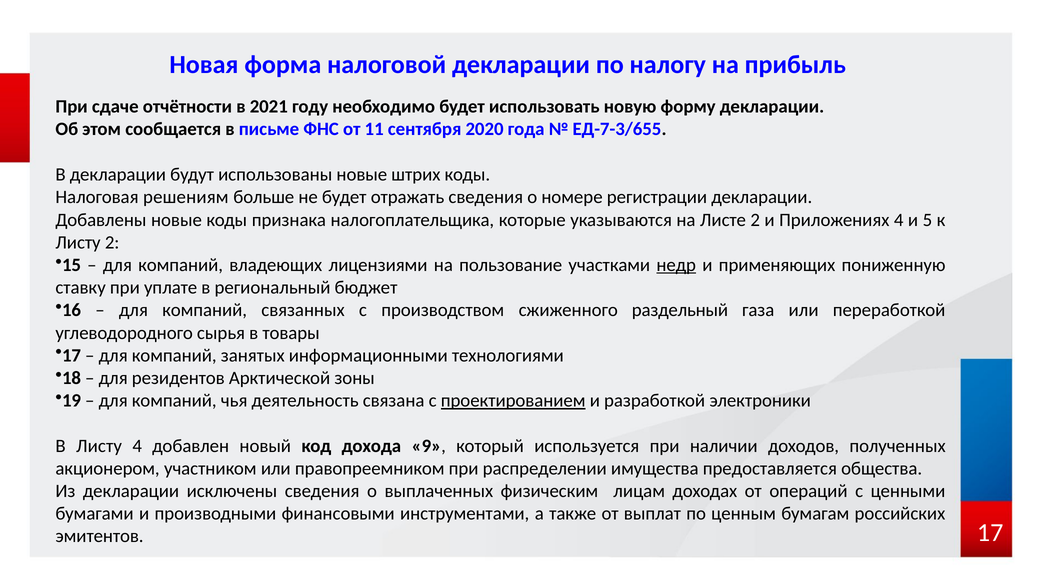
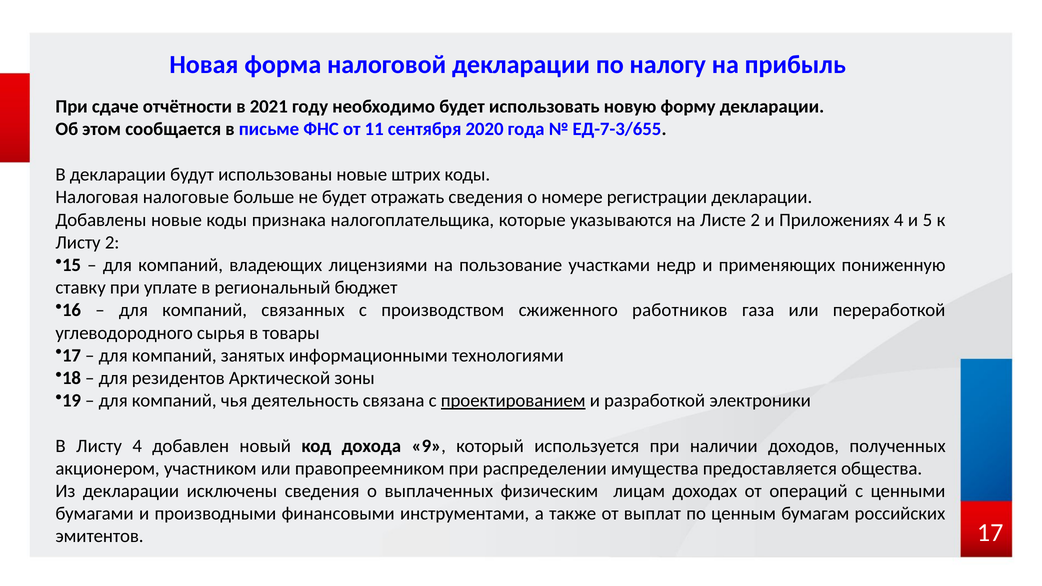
решениям: решениям -> налоговые (186, 197)
недр underline: present -> none (676, 265)
раздельный: раздельный -> работников (680, 310)
